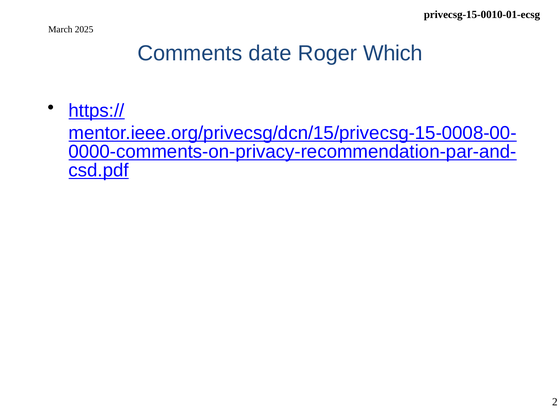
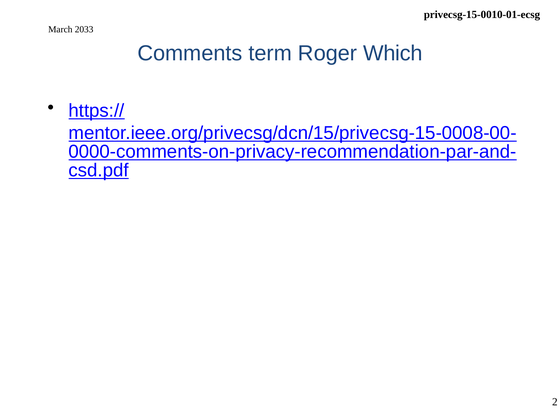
2025: 2025 -> 2033 (84, 29)
date: date -> term (270, 53)
